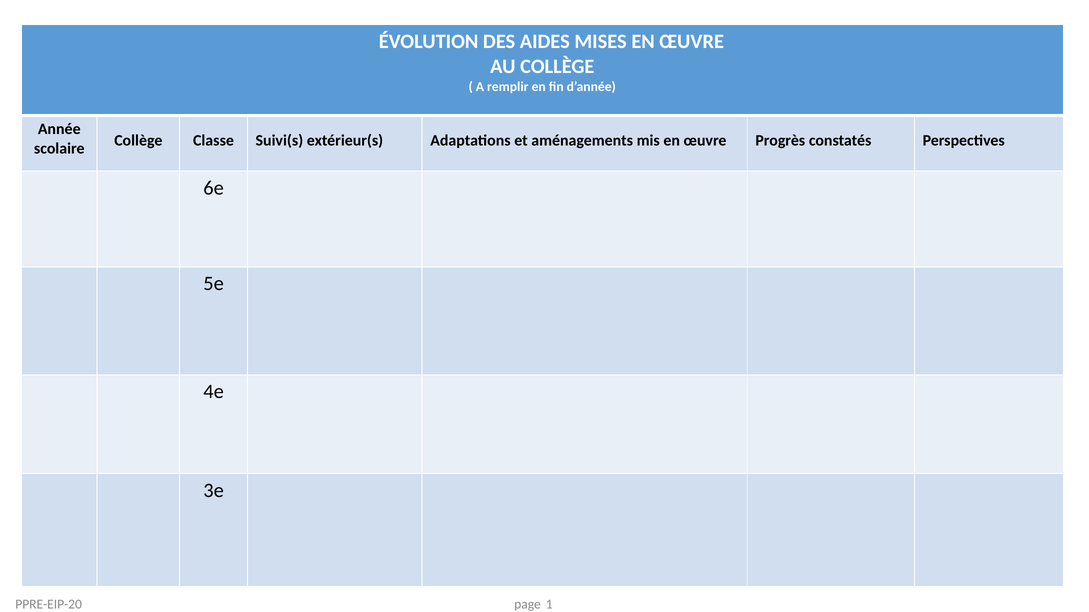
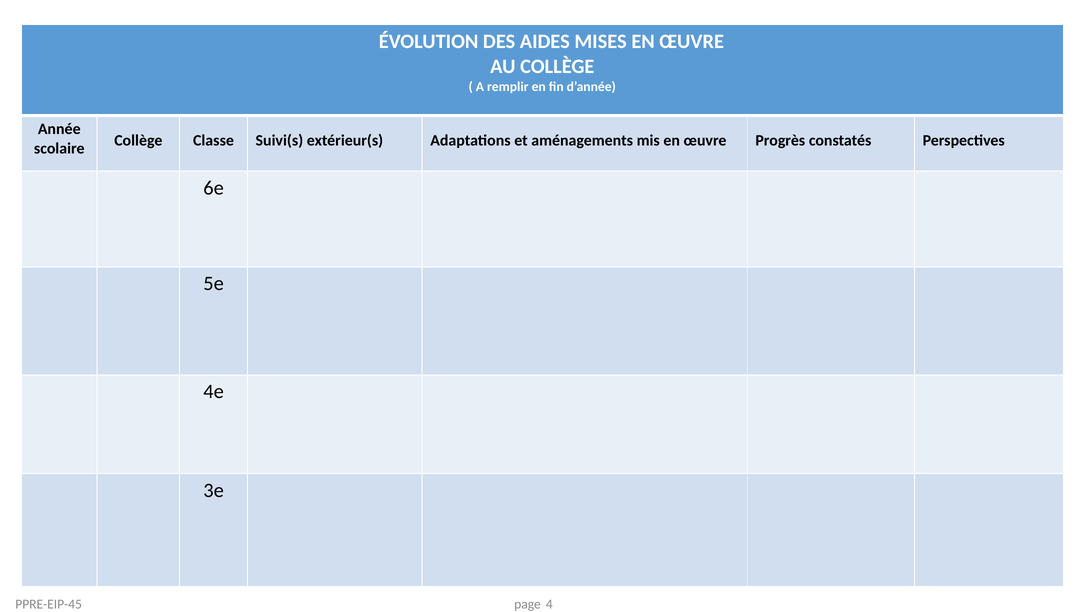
PPRE-EIP-20: PPRE-EIP-20 -> PPRE-EIP-45 (49, 605)
1: 1 -> 4 (549, 605)
